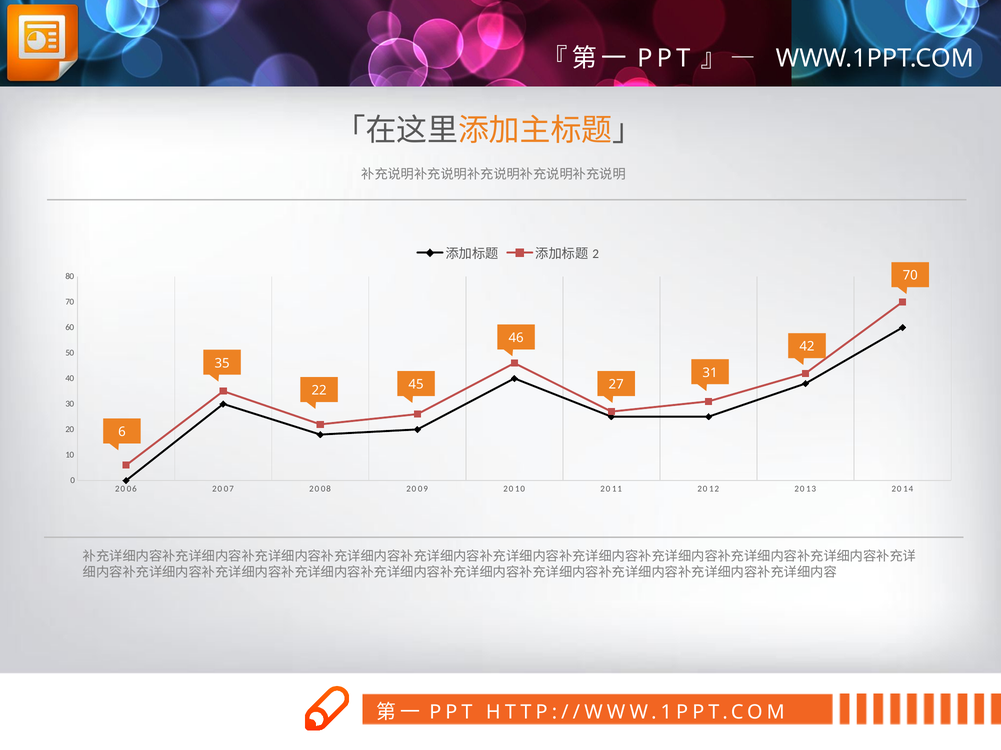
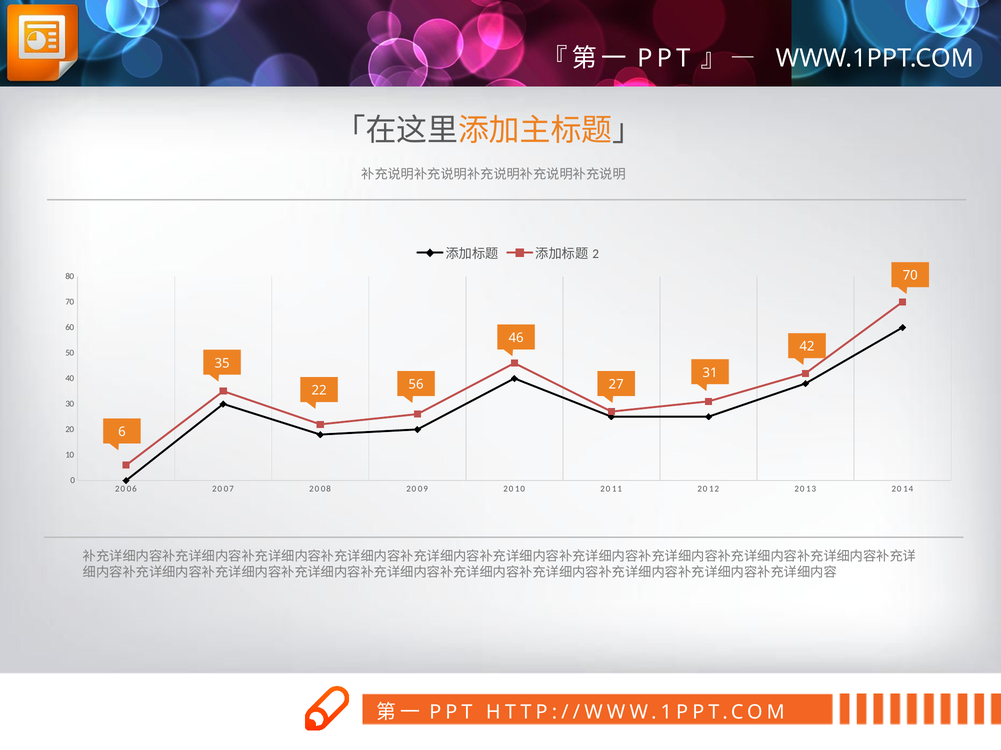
45: 45 -> 56 (416, 385)
